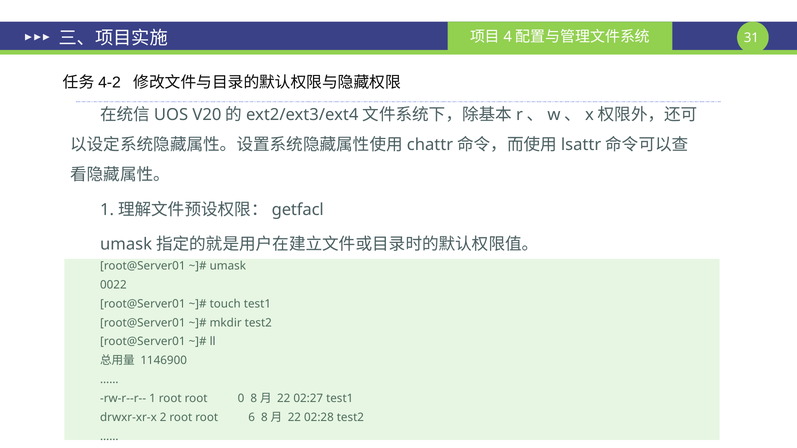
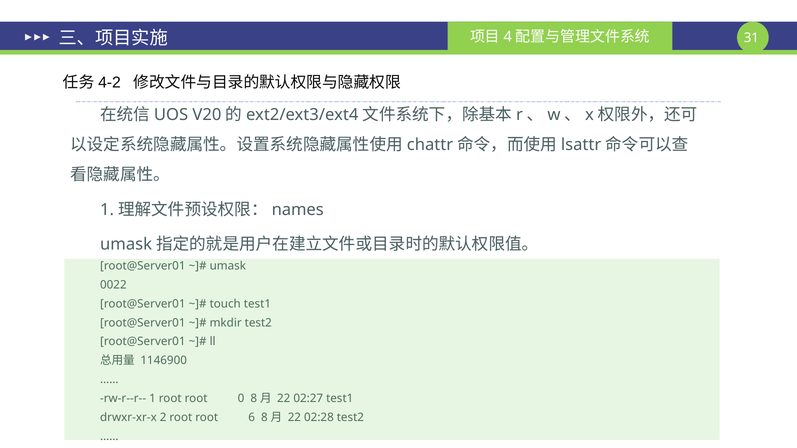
getfacl: getfacl -> names (298, 210)
